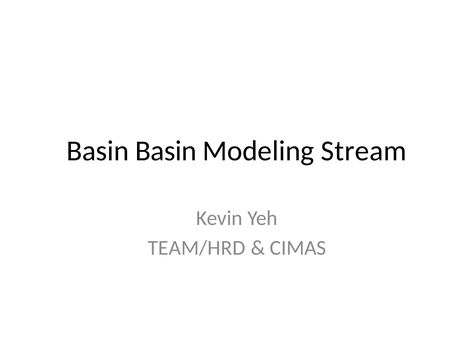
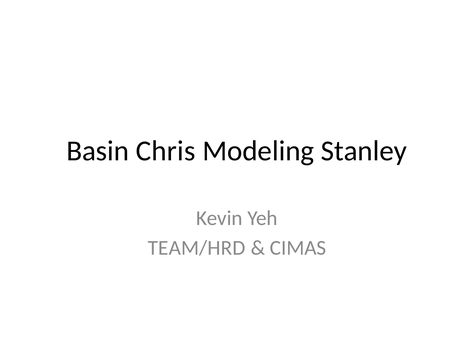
Basin Basin: Basin -> Chris (166, 151)
Stream: Stream -> Stanley (364, 151)
